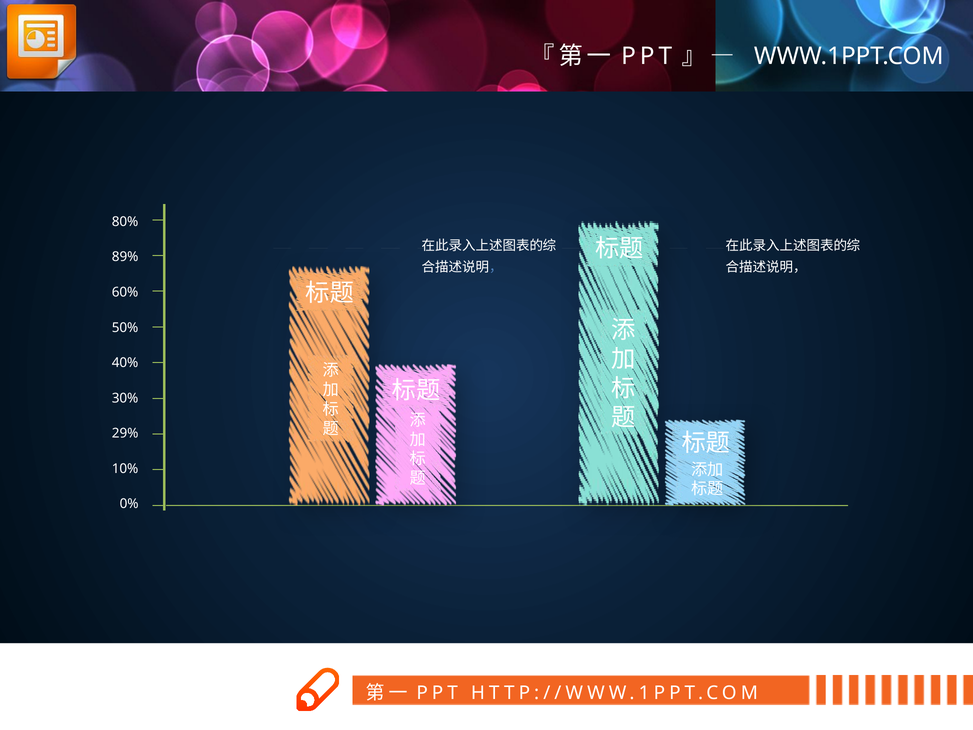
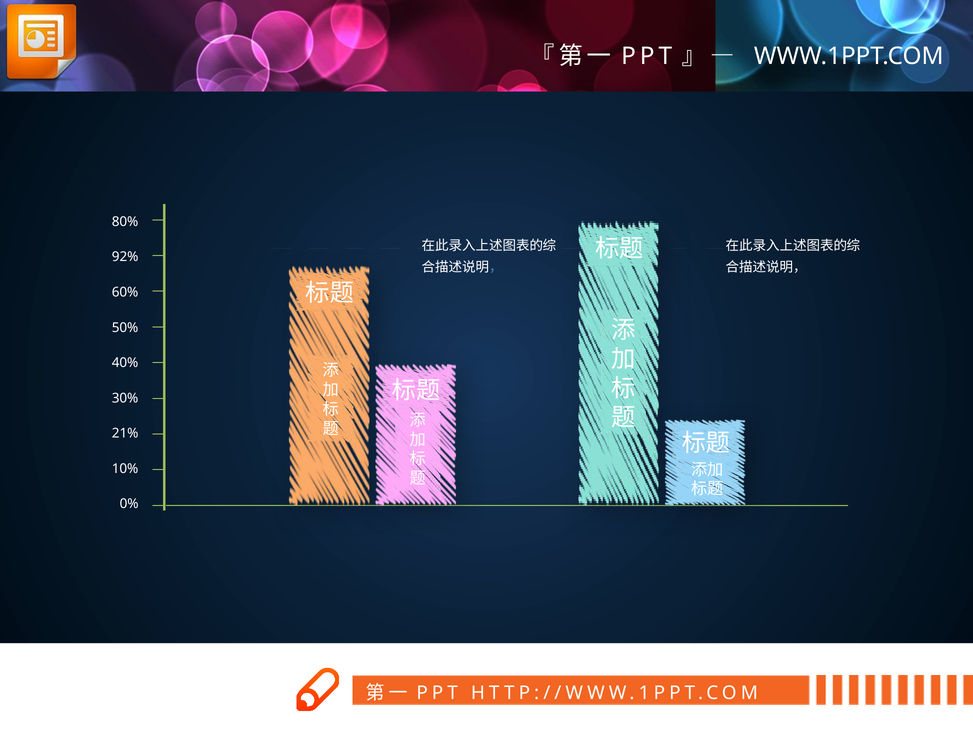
89%: 89% -> 92% (125, 257)
29%: 29% -> 21% (125, 433)
